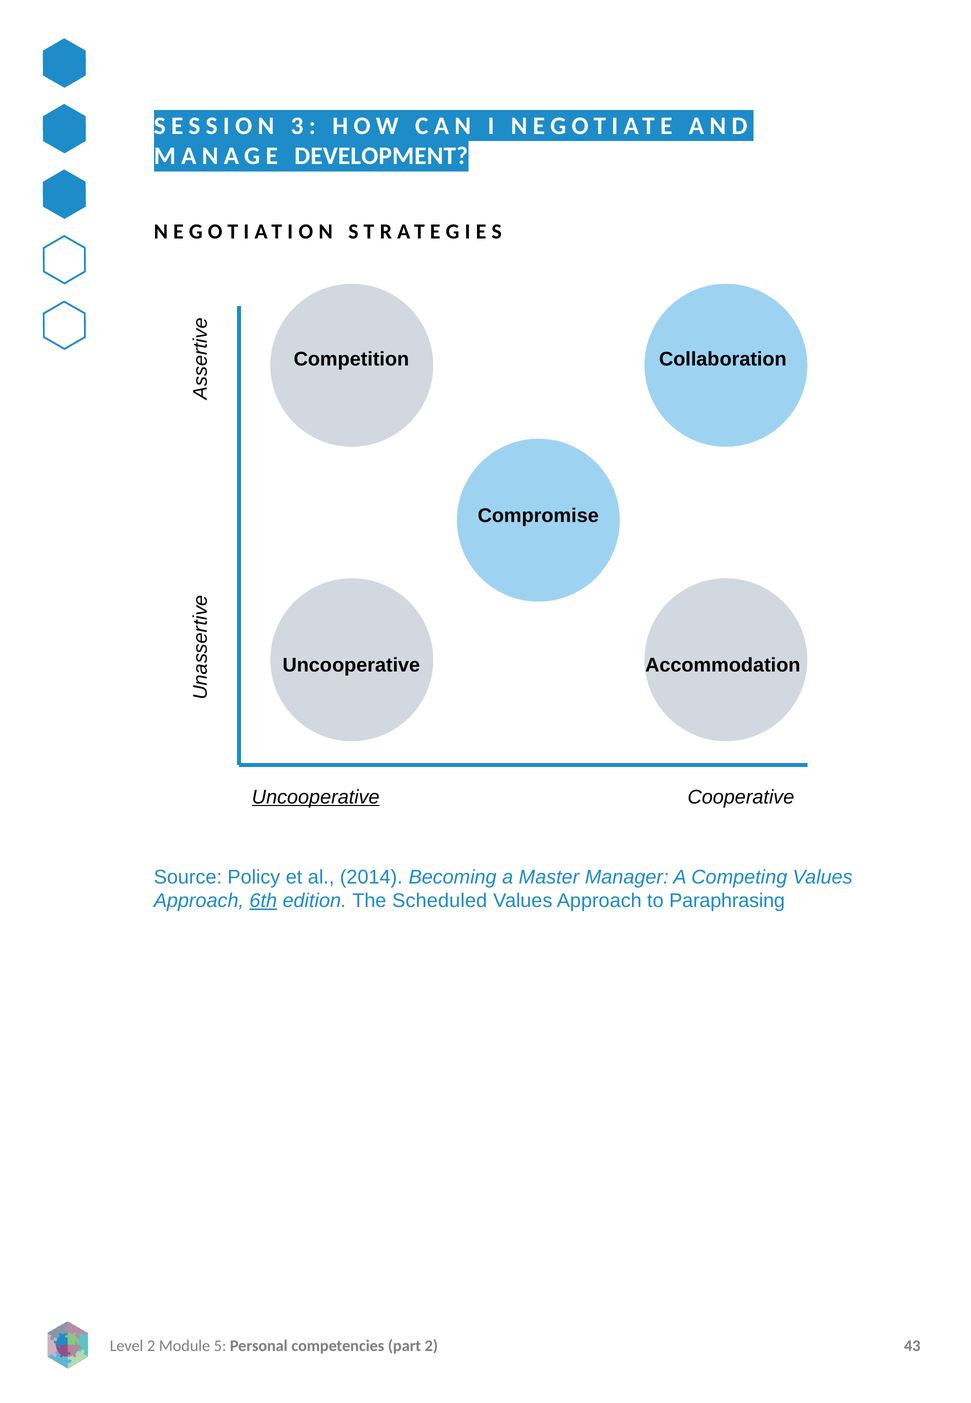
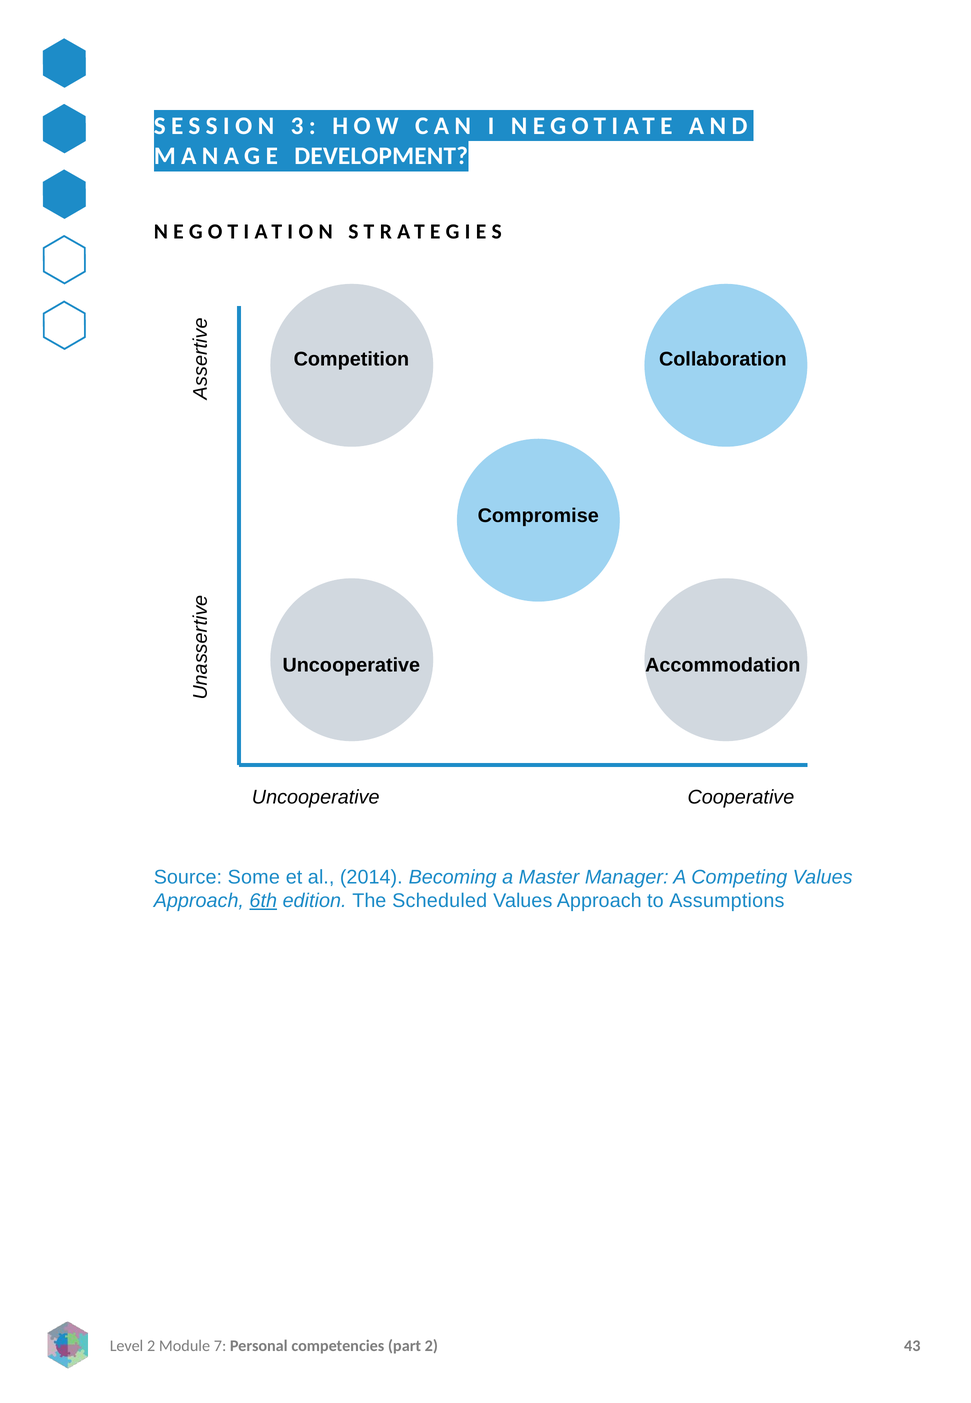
Uncooperative underline: present -> none (316, 797)
Policy: Policy -> Some (254, 877)
Paraphrasing: Paraphrasing -> Assumptions (727, 901)
5: 5 -> 7 (220, 1345)
